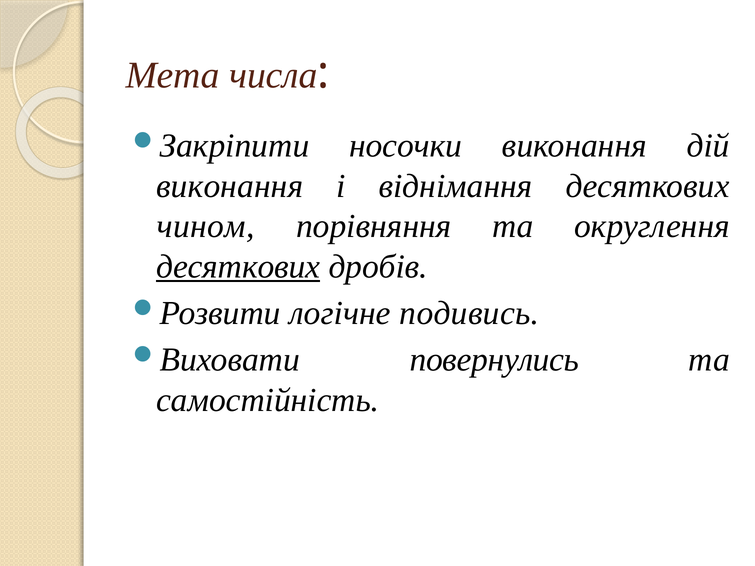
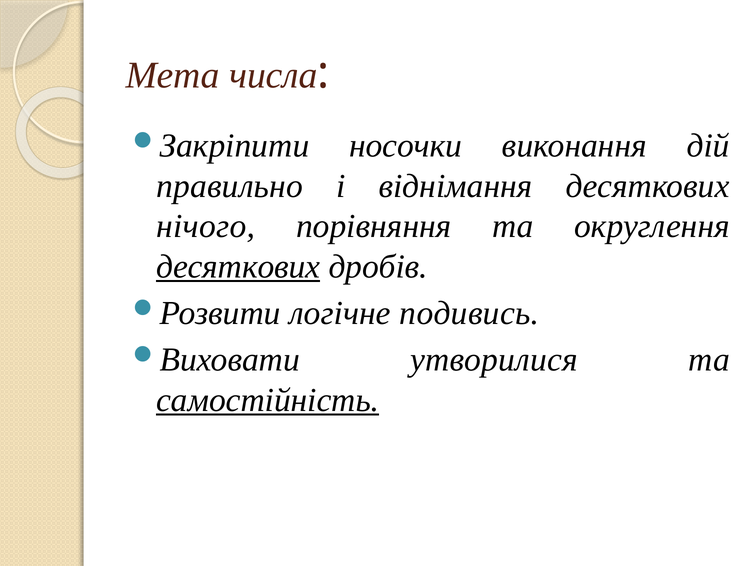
виконання: виконання -> правильно (230, 186)
чином: чином -> нічого (206, 226)
повернулись: повернулись -> утворилися (494, 360)
самостійність underline: none -> present (268, 400)
